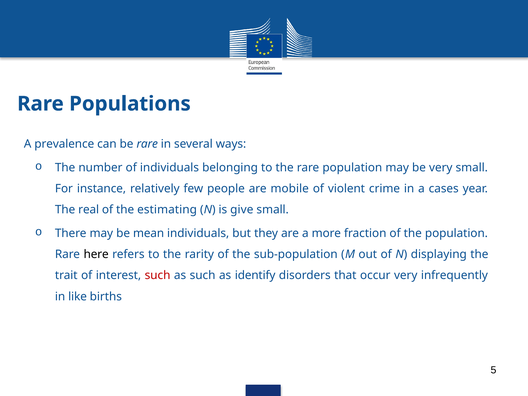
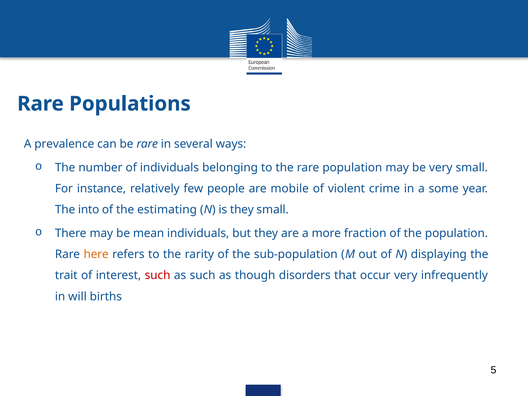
cases: cases -> some (444, 189)
real: real -> into (89, 210)
is give: give -> they (242, 210)
here colour: black -> orange (96, 254)
identify: identify -> though (255, 275)
like: like -> will (77, 296)
